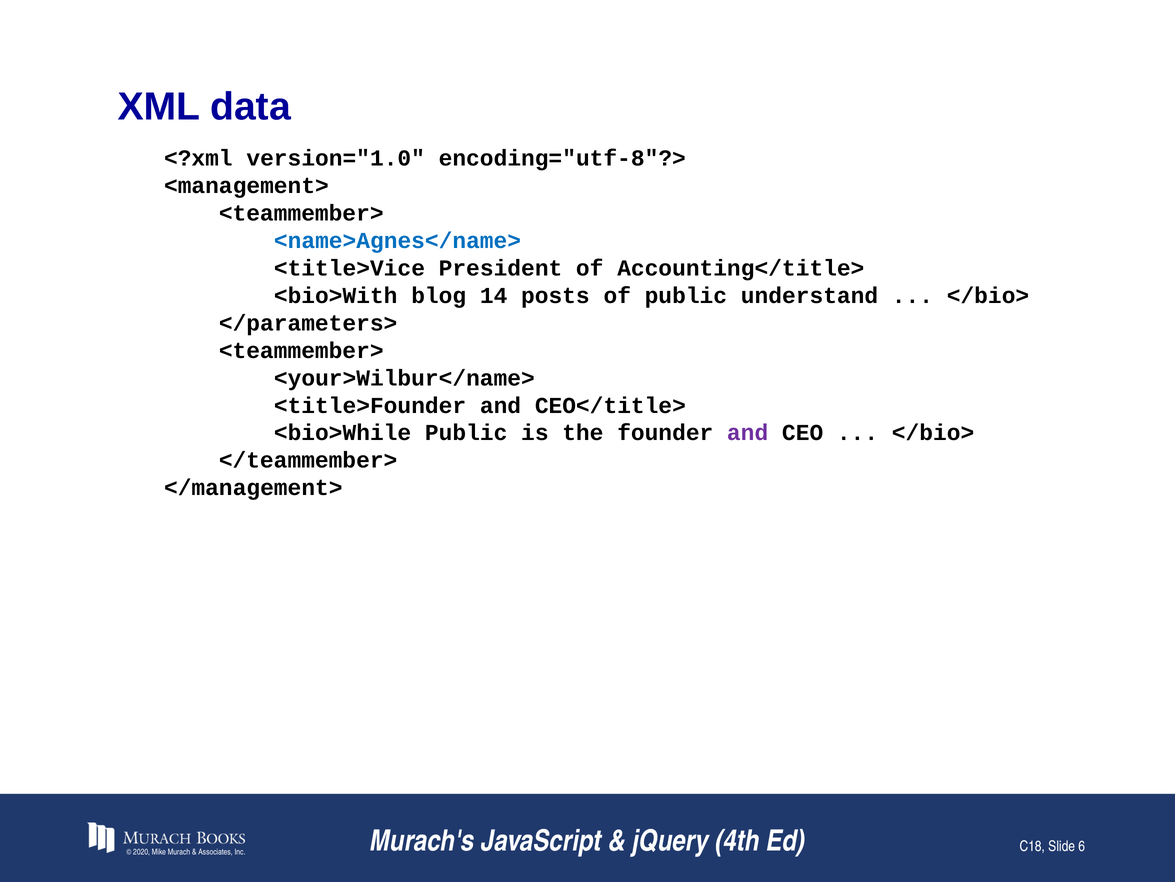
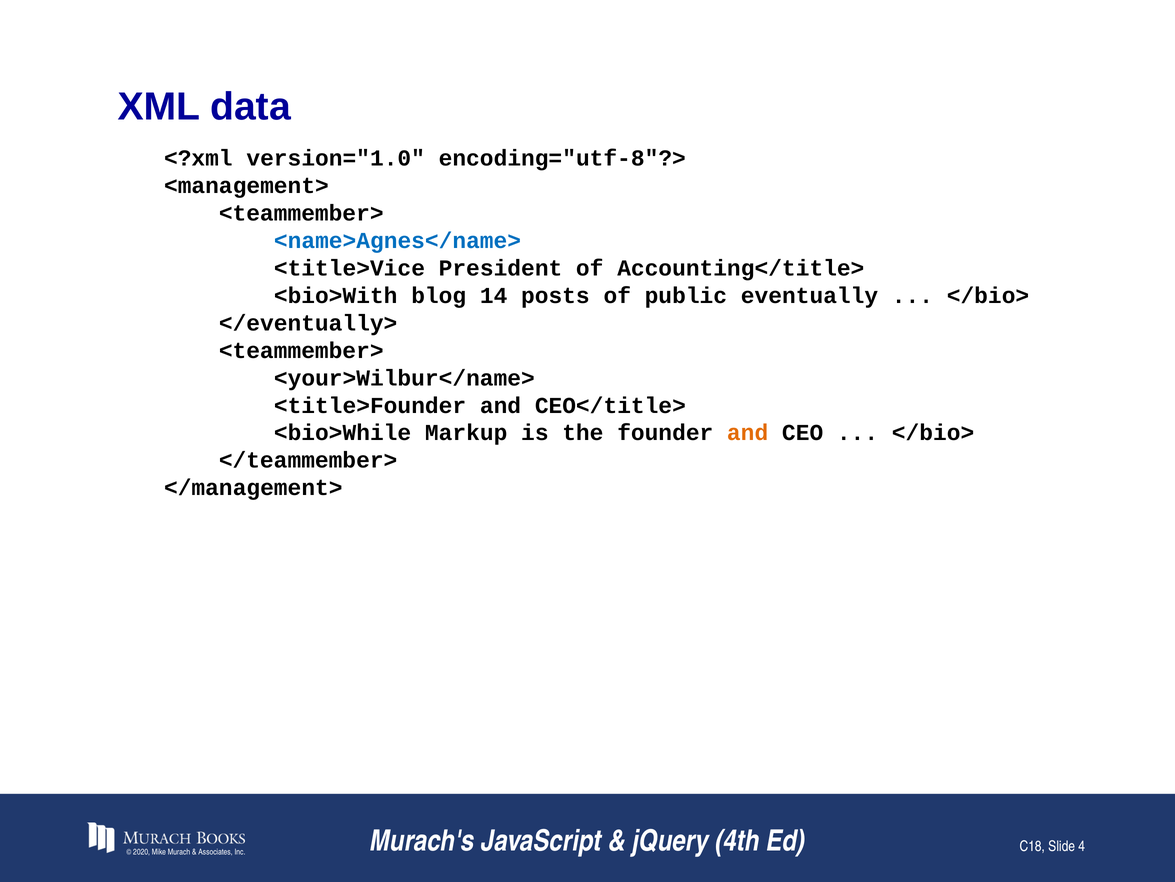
understand: understand -> eventually (810, 295)
</parameters>: </parameters> -> </eventually> (308, 323)
<bio>While Public: Public -> Markup (466, 433)
and colour: purple -> orange (748, 433)
6: 6 -> 4 (1082, 845)
